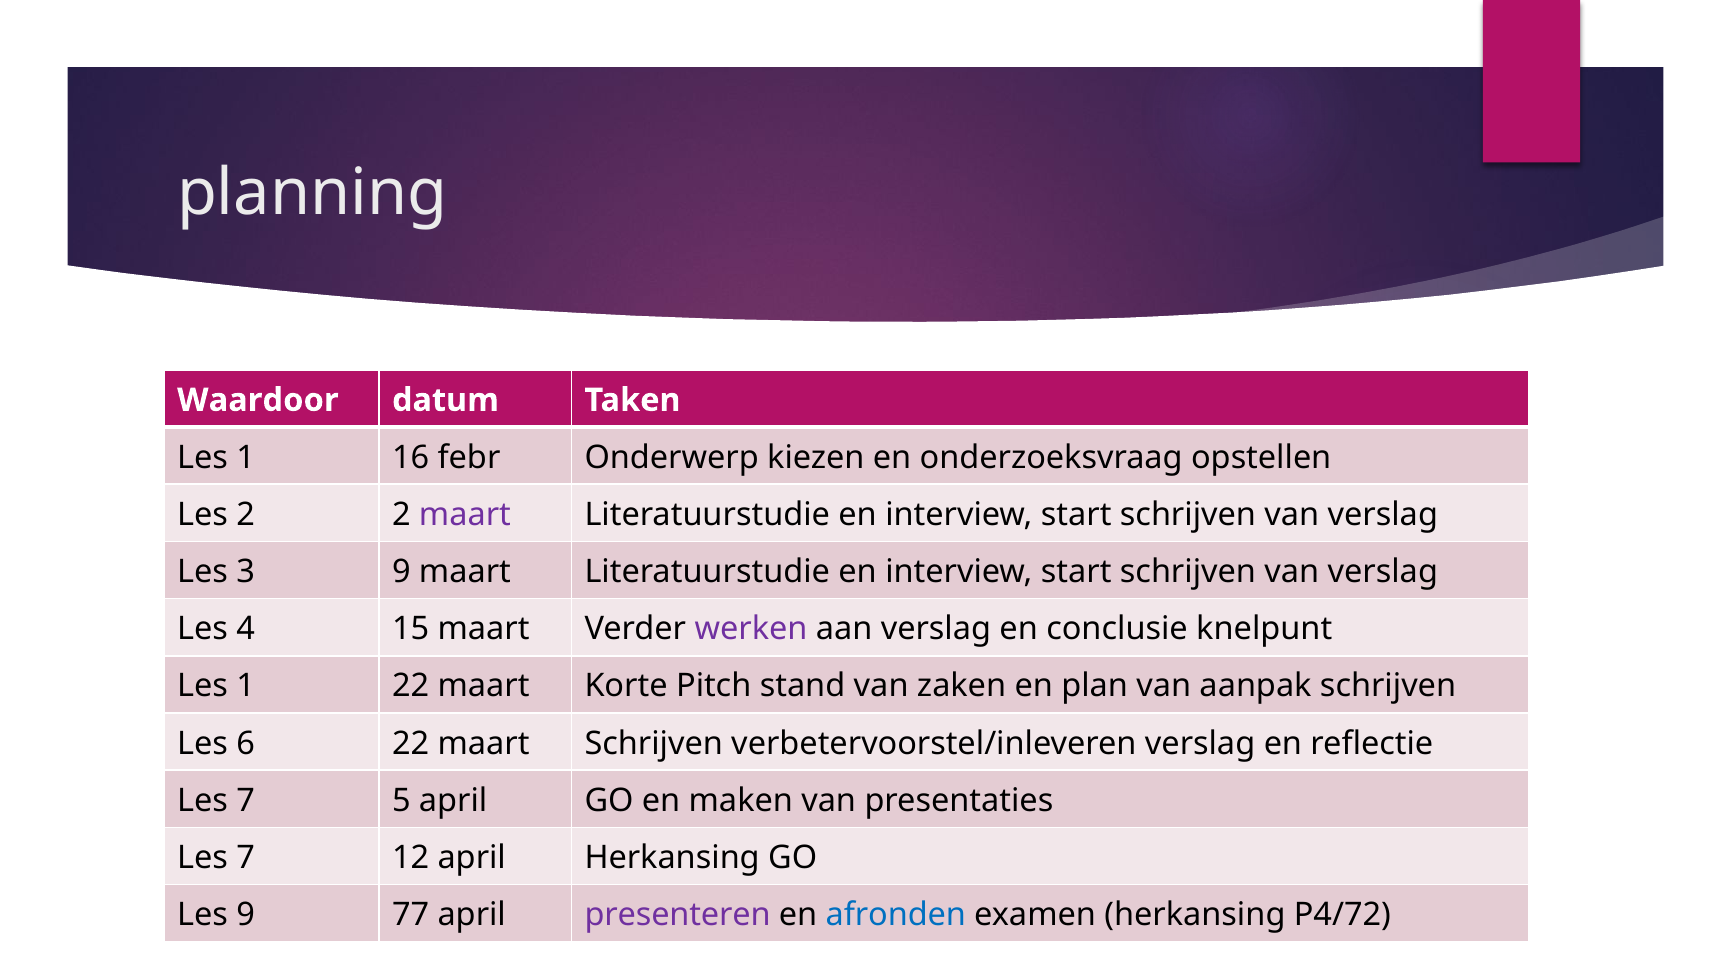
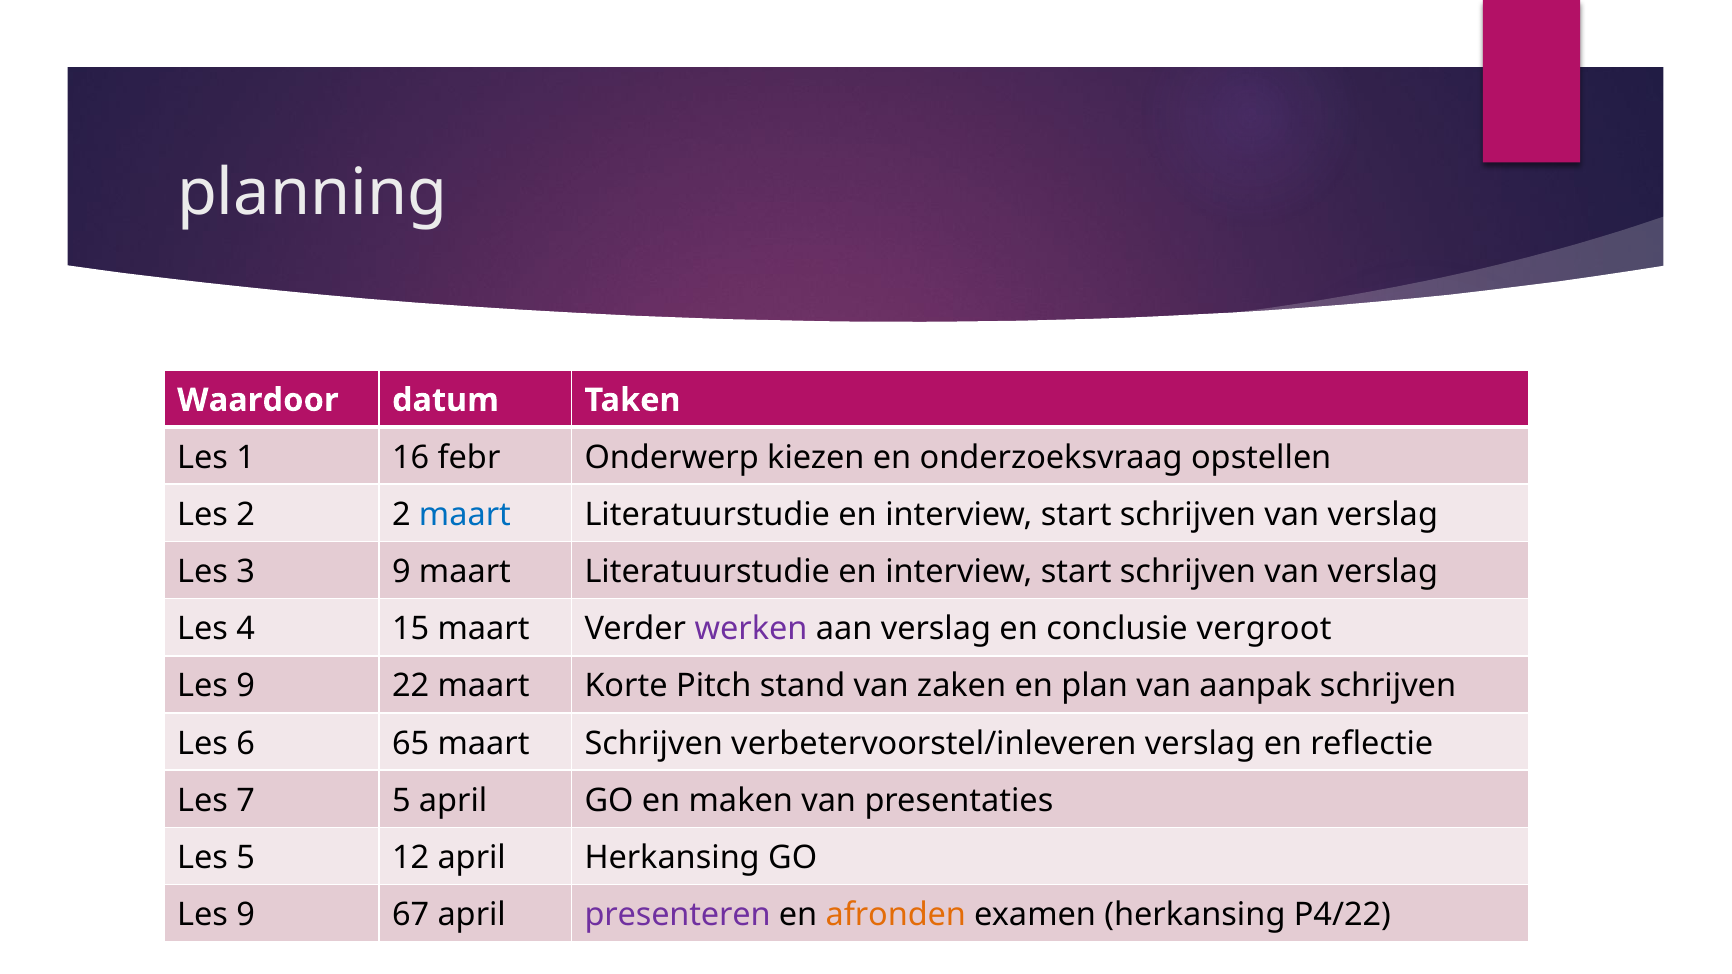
maart colour: purple -> blue (465, 515)
knelpunt: knelpunt -> vergroot (1264, 629)
1: 1 -> 9 (246, 686)
6 22: 22 -> 65 (411, 744)
7: 7 -> 5 (246, 858)
77: 77 -> 67 (411, 915)
afronden colour: blue -> orange (896, 915)
P4/72: P4/72 -> P4/22 (1342, 915)
